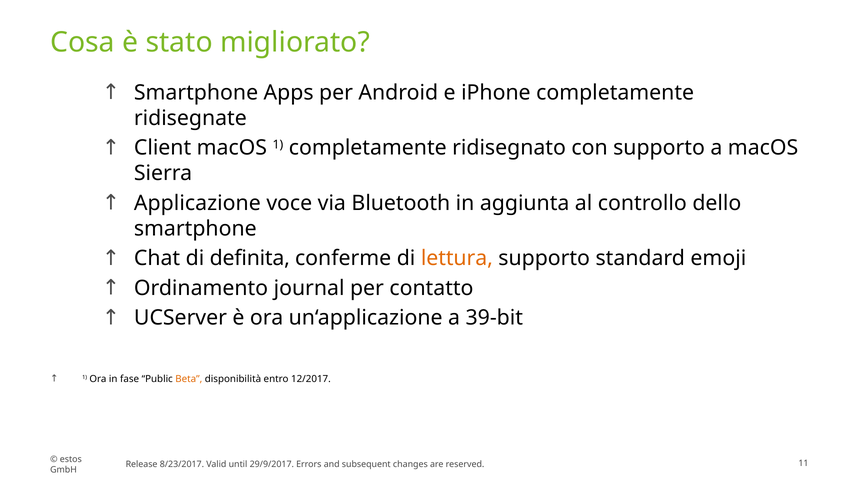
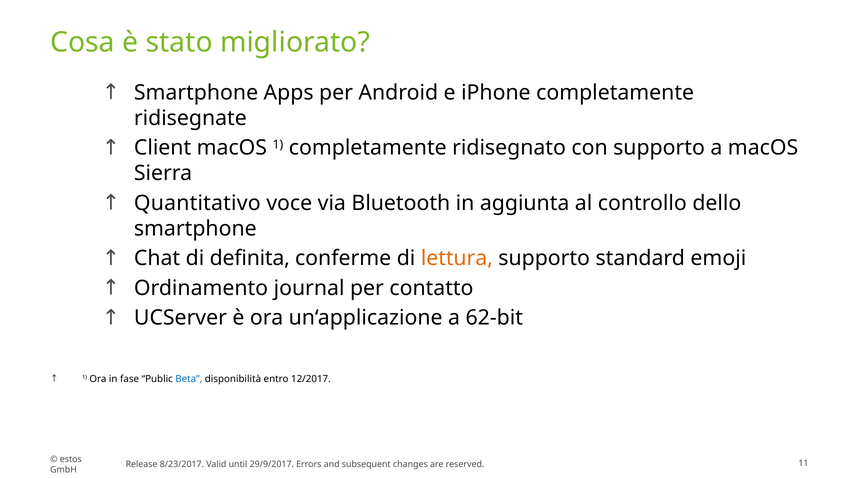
Applicazione: Applicazione -> Quantitativo (197, 203)
39-bit: 39-bit -> 62-bit (494, 318)
Beta colour: orange -> blue (189, 379)
